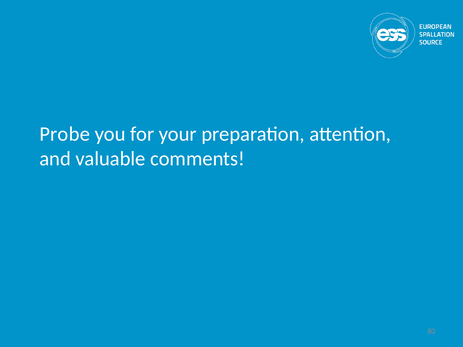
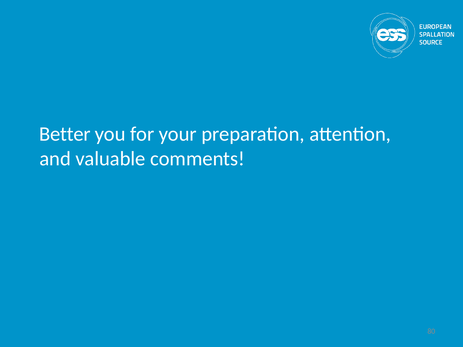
Probe: Probe -> Better (65, 134)
